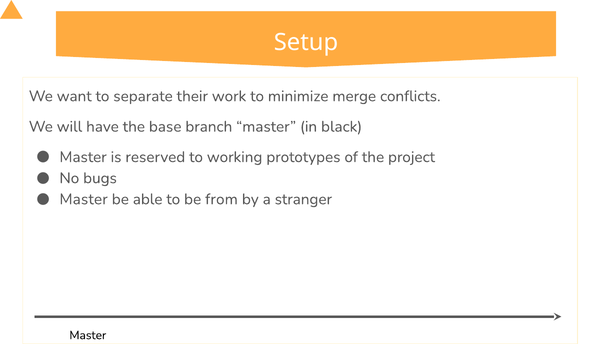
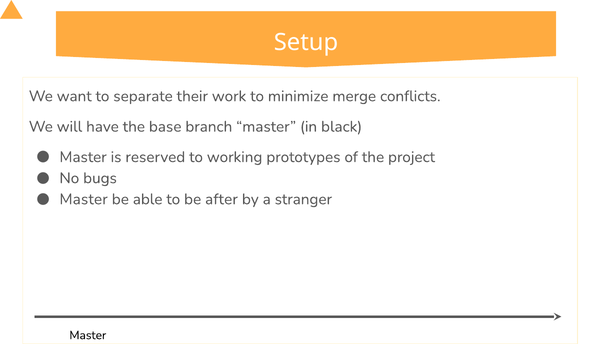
from: from -> after (221, 199)
